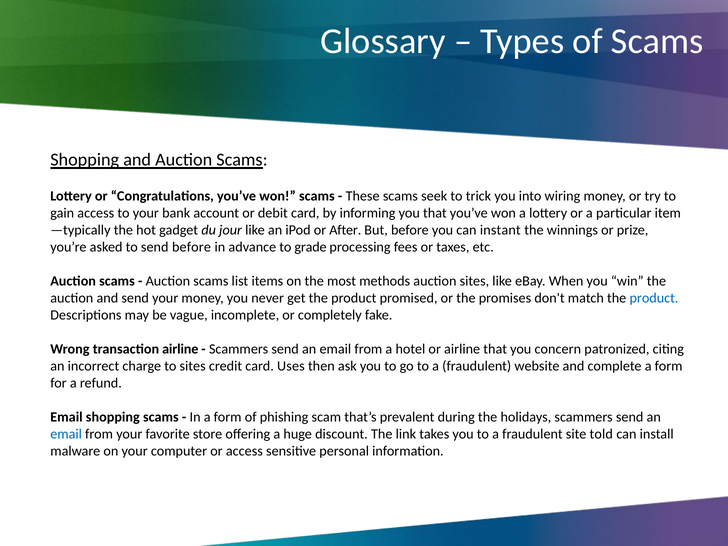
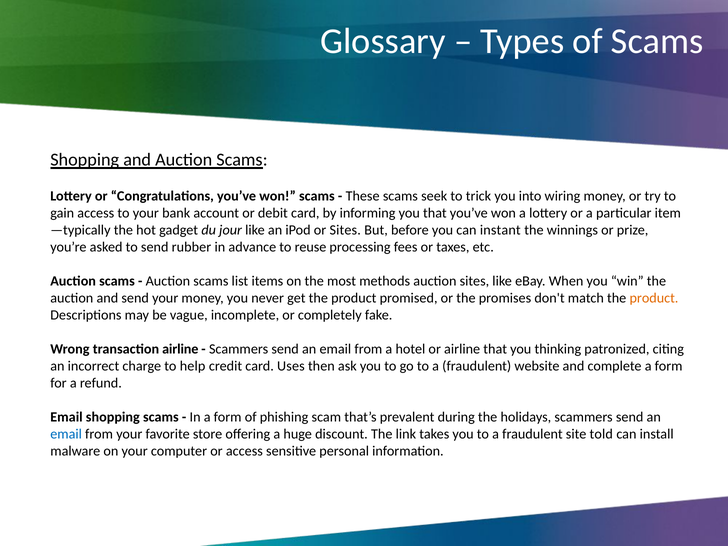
or After: After -> Sites (345, 230)
send before: before -> rubber (192, 247)
grade: grade -> reuse (310, 247)
product colour: blue -> orange (654, 298)
concern: concern -> thinking (558, 349)
to sites: sites -> help (193, 366)
